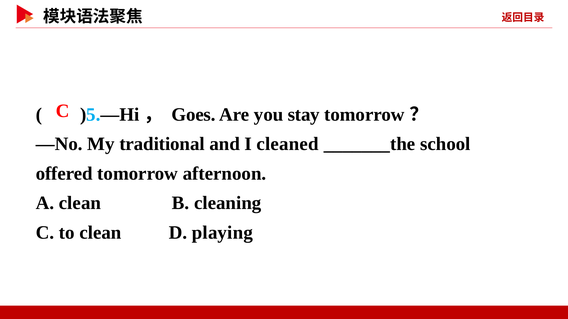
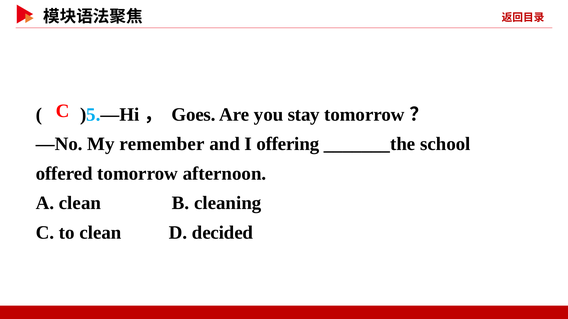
traditional: traditional -> remember (162, 144)
cleaned: cleaned -> offering (288, 144)
playing: playing -> decided (223, 233)
